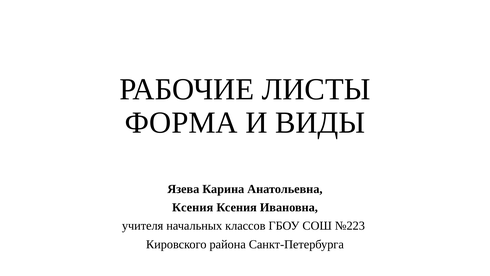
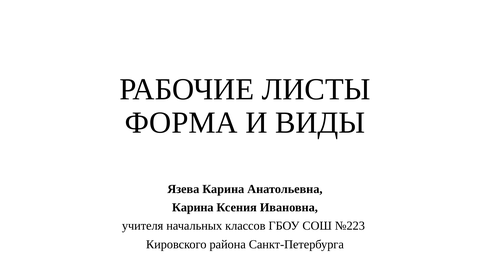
Ксения: Ксения -> Карина (193, 207)
